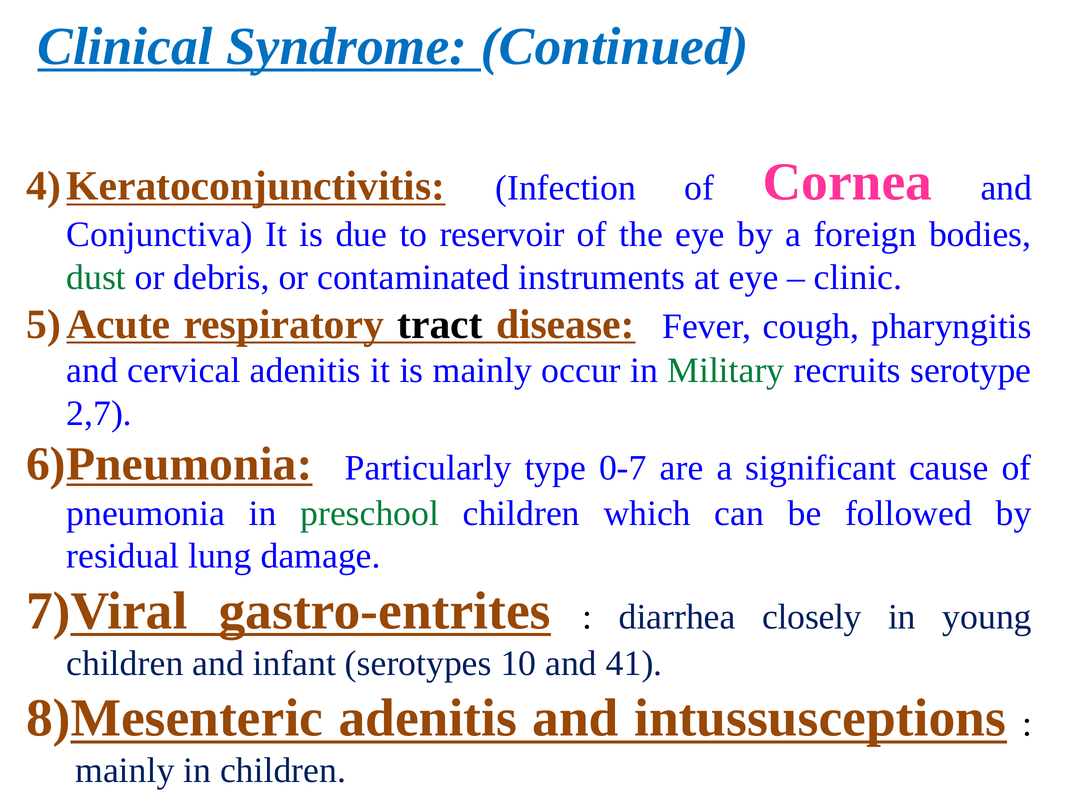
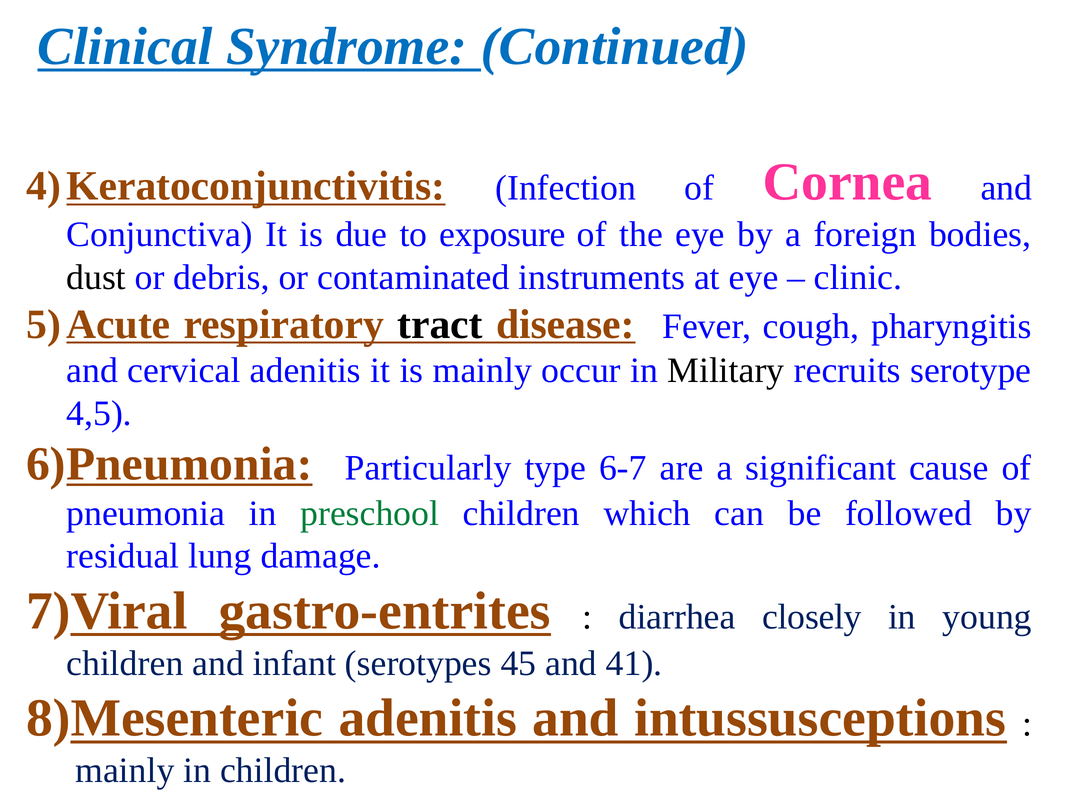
reservoir: reservoir -> exposure (502, 235)
dust colour: green -> black (96, 277)
Military colour: green -> black (726, 370)
2,7: 2,7 -> 4,5 (99, 413)
0-7: 0-7 -> 6-7 (623, 468)
10: 10 -> 45 (518, 663)
